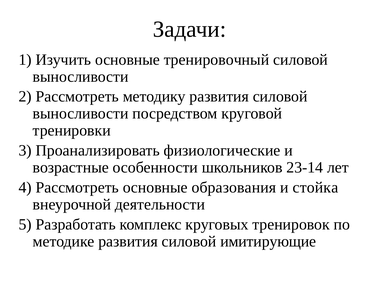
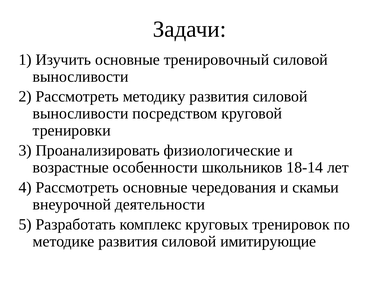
23-14: 23-14 -> 18-14 (305, 168)
образования: образования -> чередования (234, 188)
стойка: стойка -> скамьи (316, 188)
